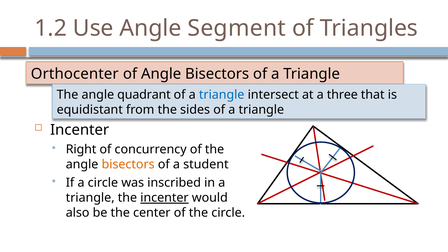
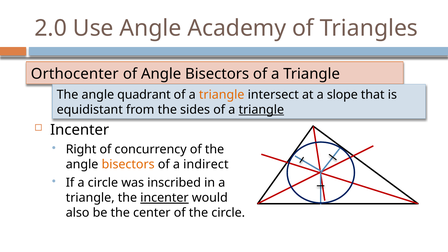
1.2: 1.2 -> 2.0 (51, 28)
Segment: Segment -> Academy (237, 28)
triangle colour: blue -> orange (222, 95)
three: three -> slope (342, 95)
triangle underline: none -> present (261, 110)
student: student -> indirect (206, 164)
